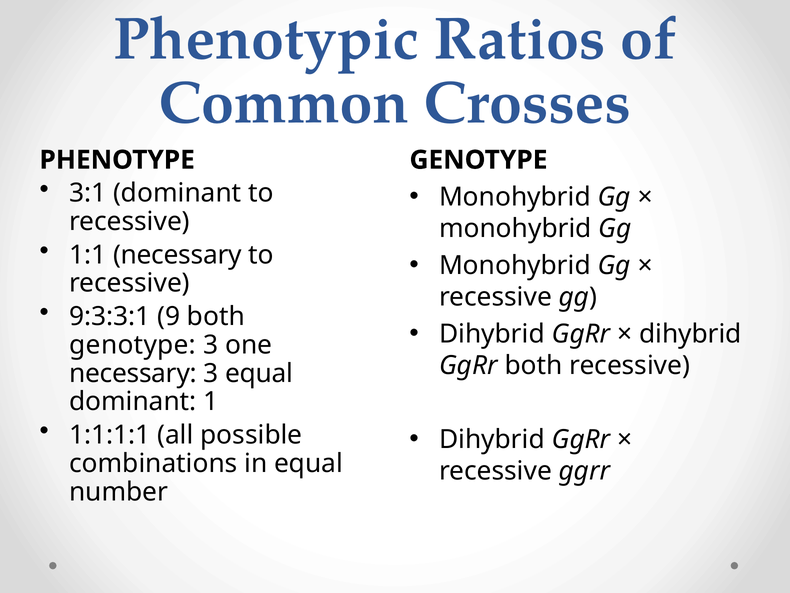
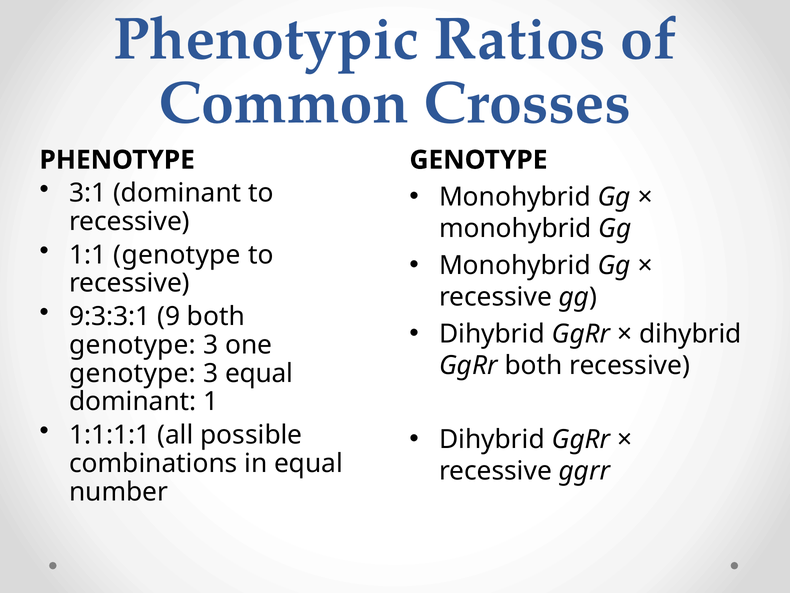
1:1 necessary: necessary -> genotype (177, 255)
necessary: necessary -> genotype (133, 373)
